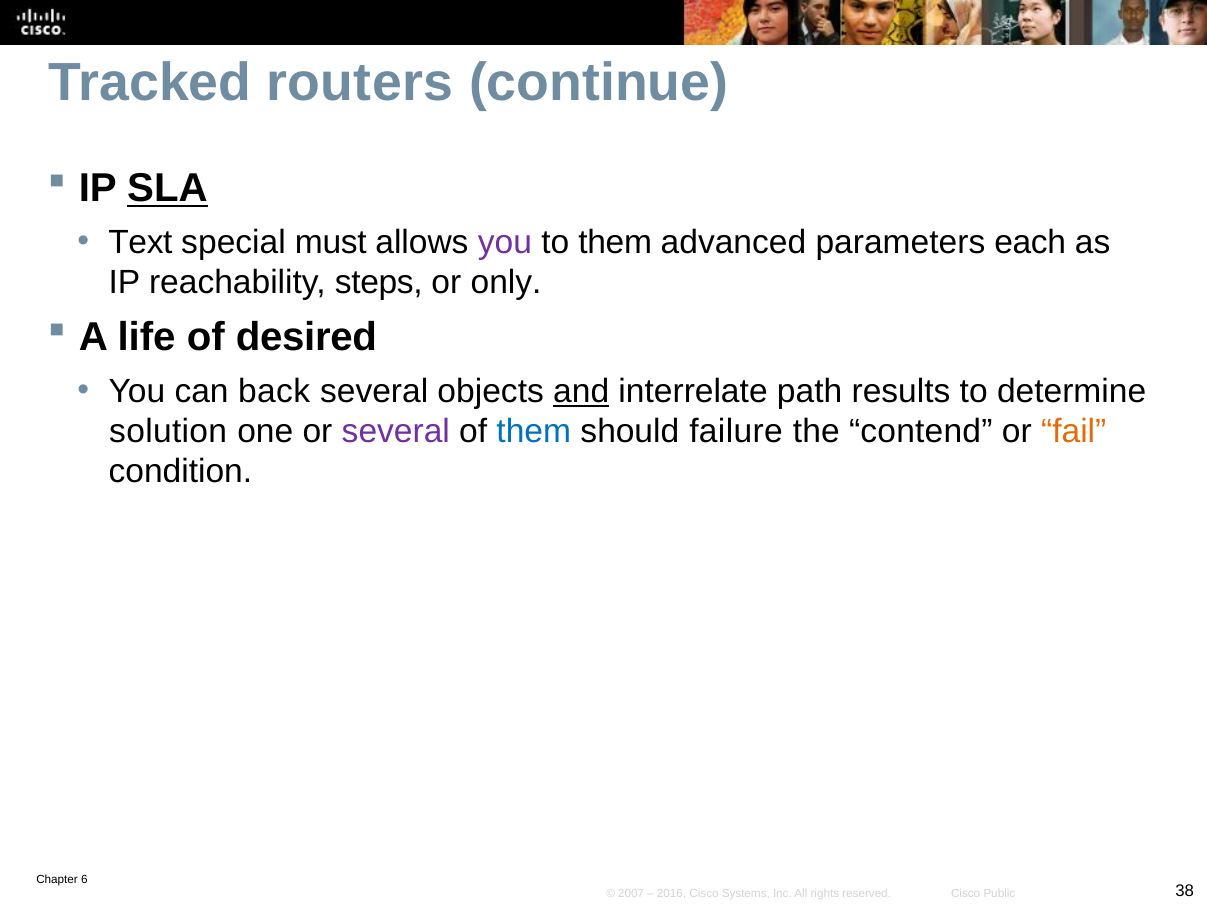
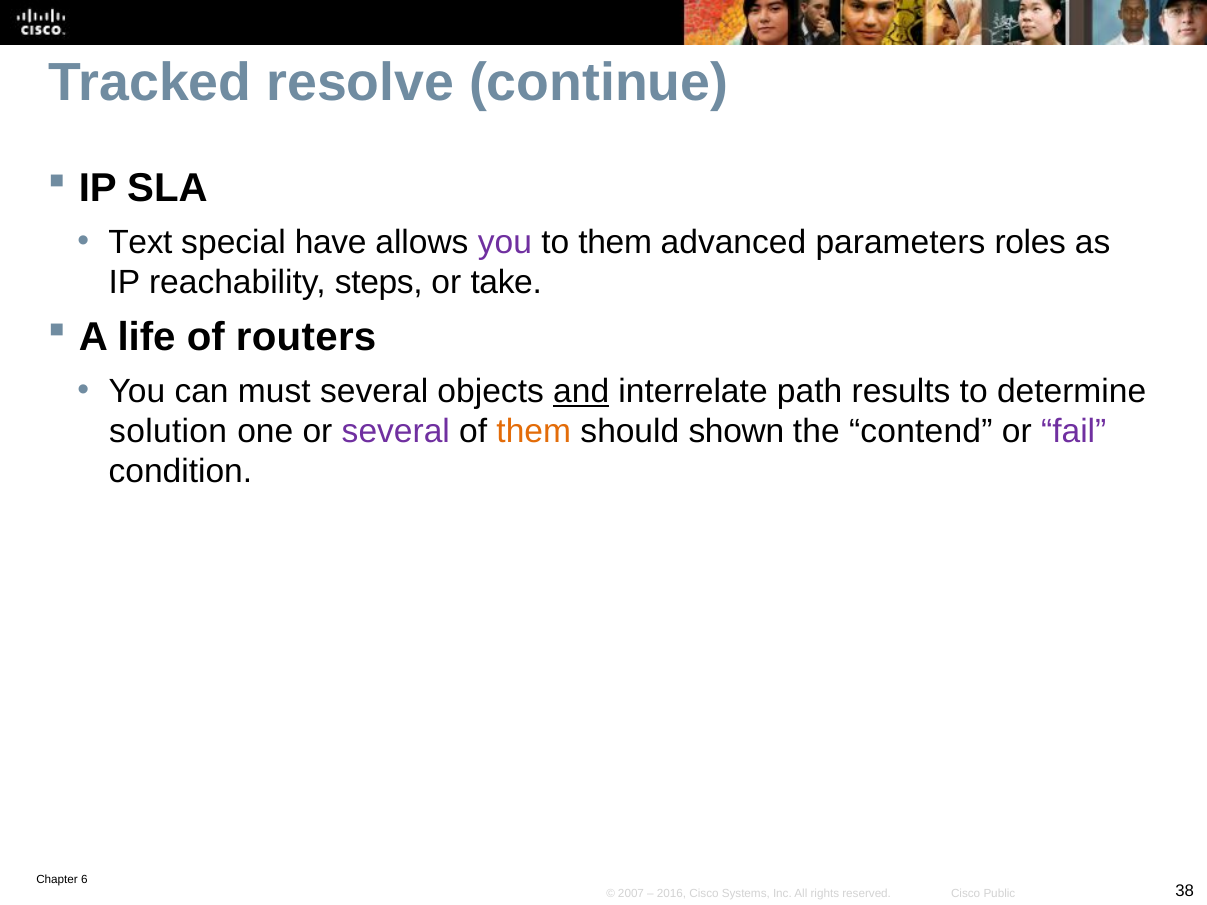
routers: routers -> resolve (360, 83)
SLA underline: present -> none (167, 189)
must: must -> have (331, 242)
each: each -> roles (1030, 242)
only: only -> take (506, 283)
desired: desired -> routers (306, 338)
back: back -> must (274, 391)
them colour: blue -> orange (534, 432)
failure: failure -> shown (736, 432)
fail colour: orange -> purple (1074, 432)
